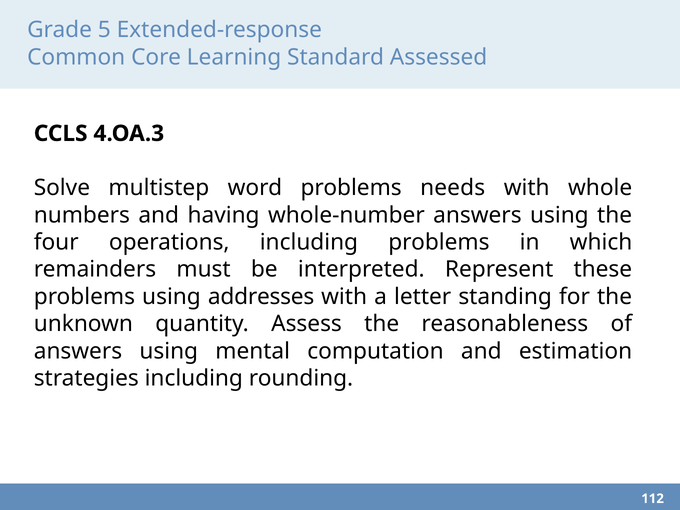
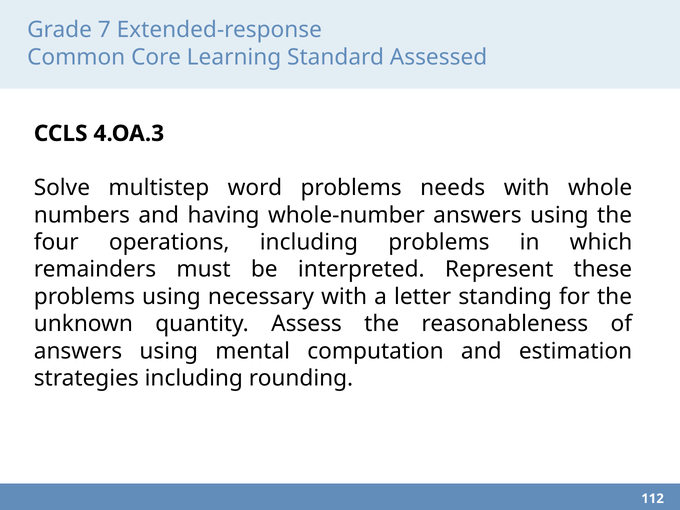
5: 5 -> 7 (104, 30)
addresses: addresses -> necessary (261, 297)
